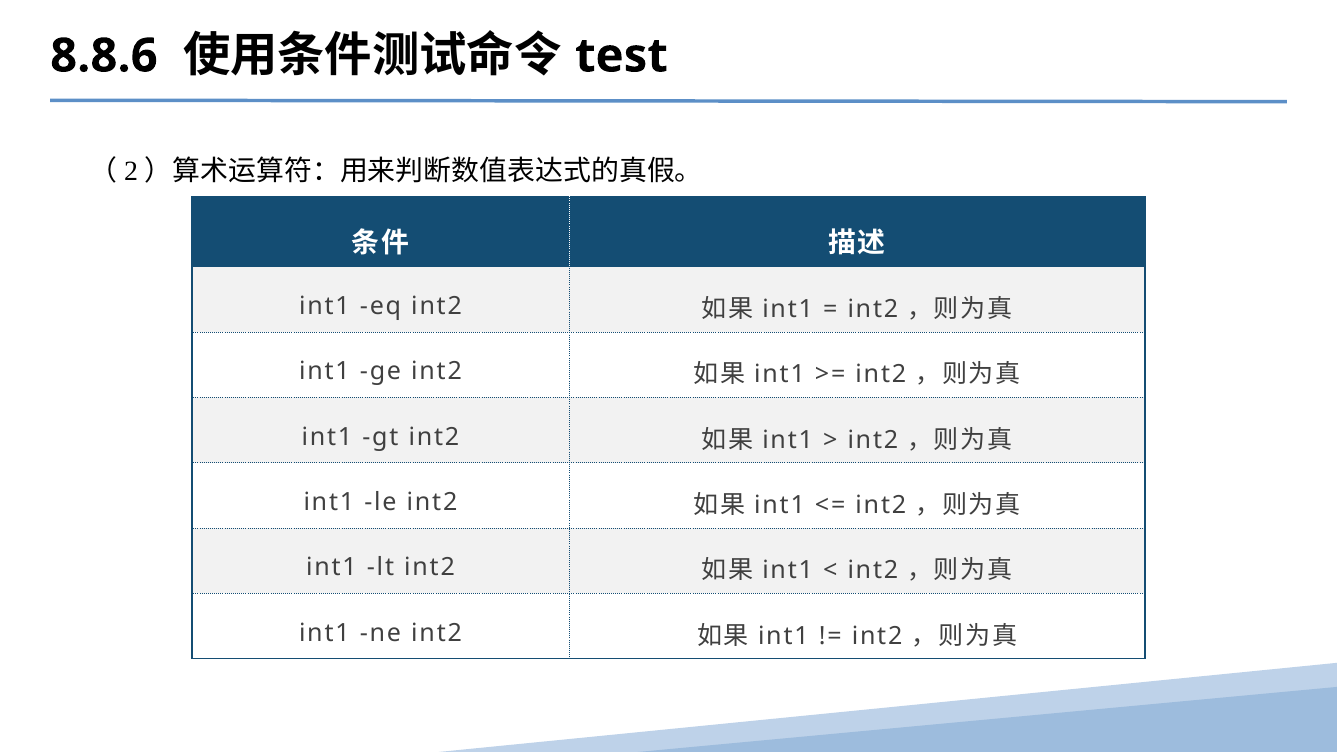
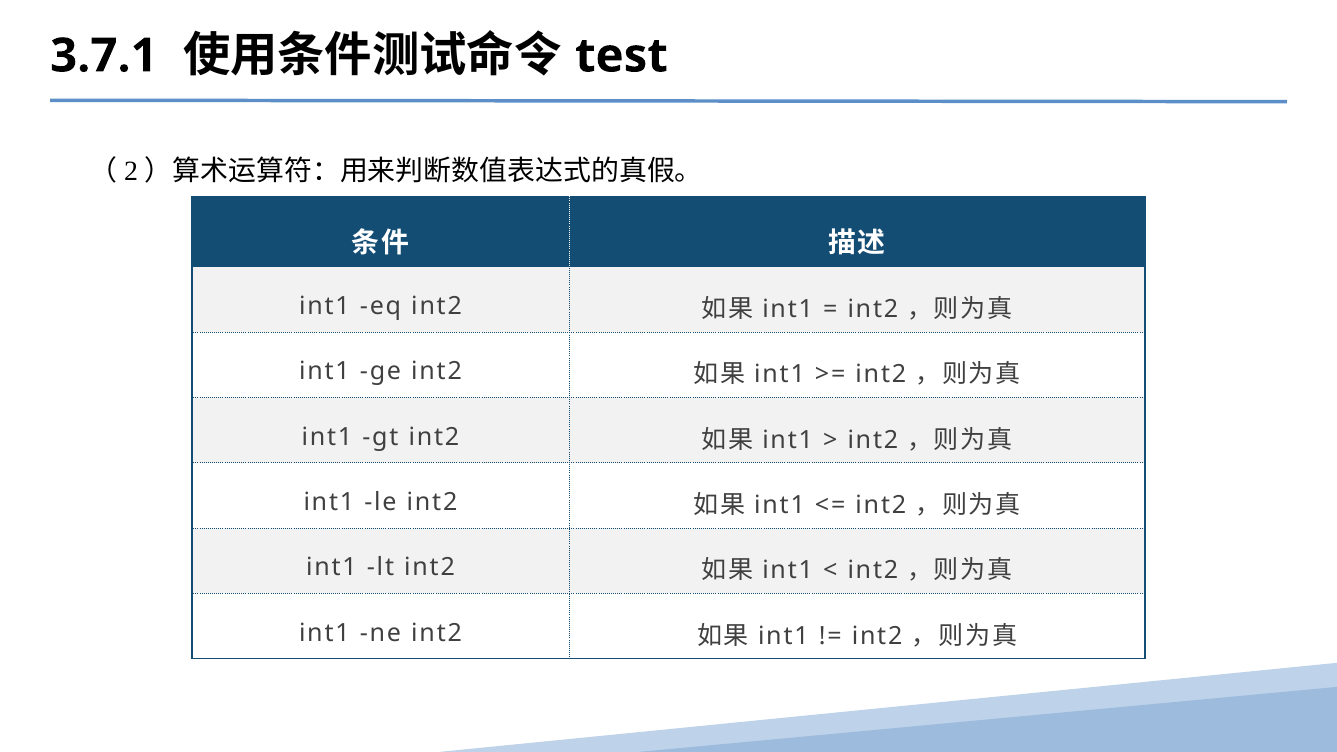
8.8.6: 8.8.6 -> 3.7.1 (104, 56)
